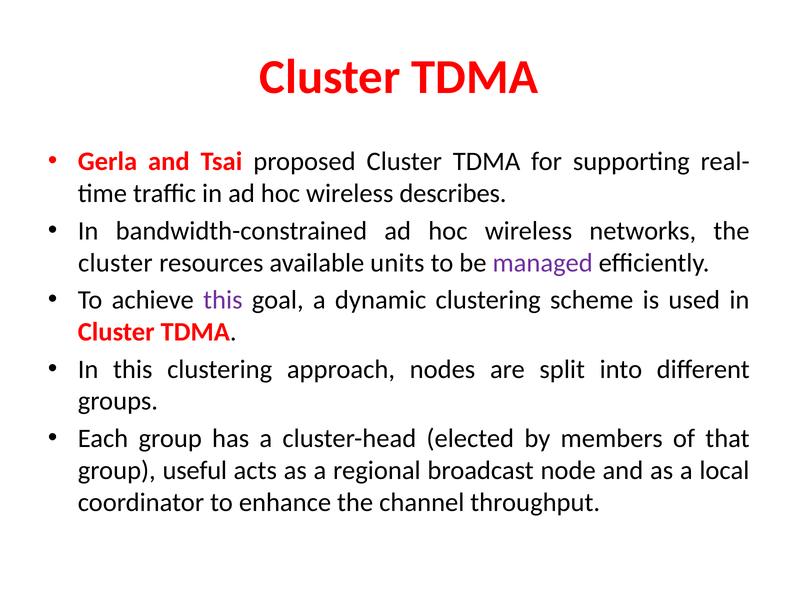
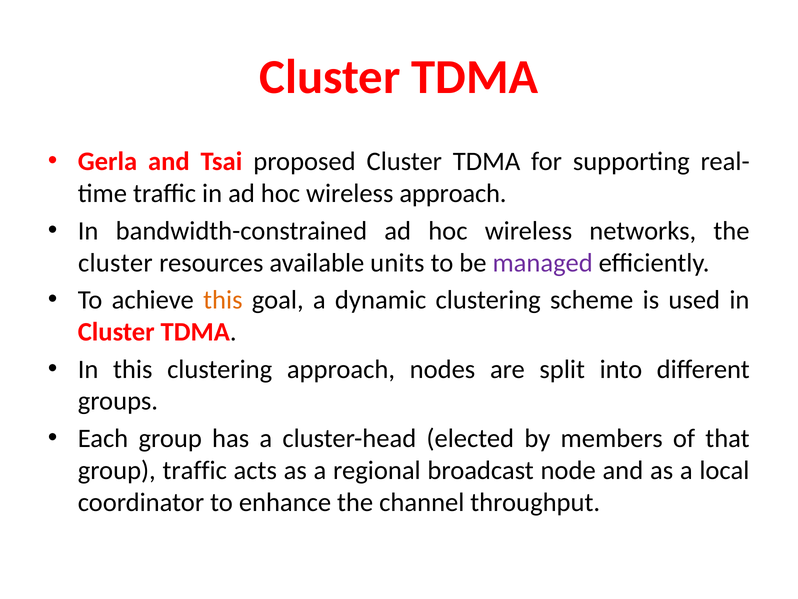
wireless describes: describes -> approach (453, 193)
this colour: purple -> orange (223, 300)
group useful: useful -> traffic (195, 470)
